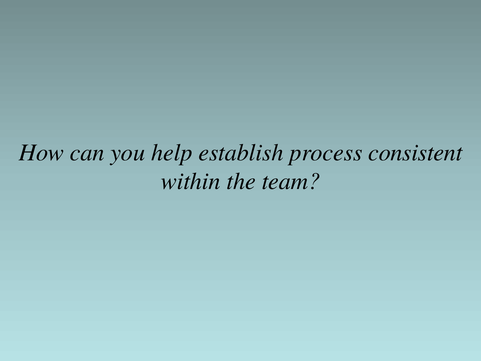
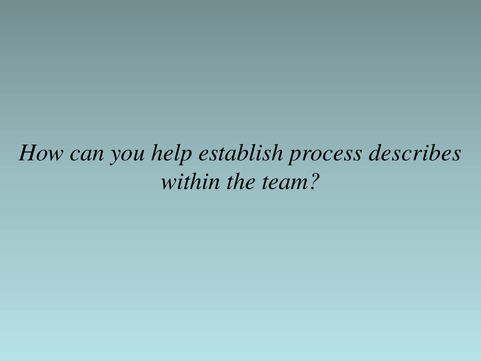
consistent: consistent -> describes (415, 152)
